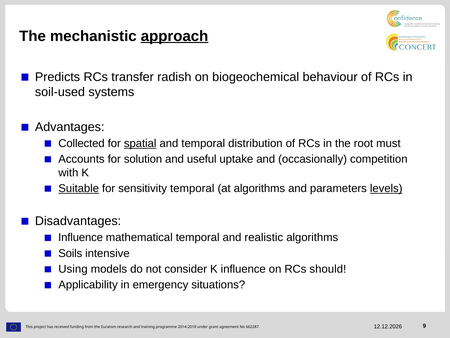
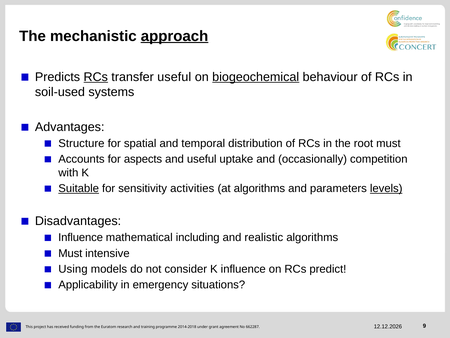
RCs underline: none -> present (96, 77)
transfer radish: radish -> useful (174, 77)
biogeochemical underline: none -> present (256, 77)
Collected: Collected -> Structure (81, 143)
spatial underline: present -> none (140, 143)
solution: solution -> aspects (143, 159)
sensitivity temporal: temporal -> activities (192, 188)
mathematical temporal: temporal -> including (198, 237)
Soils: Soils -> Must (70, 253)
should: should -> predict (328, 269)
